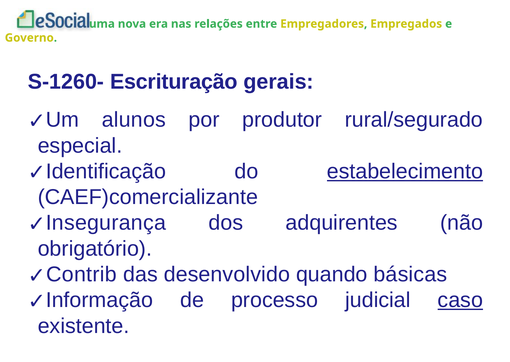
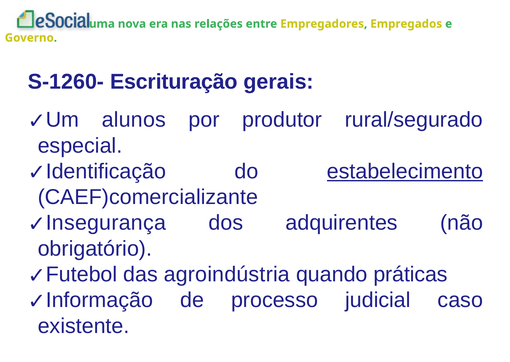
Contrib: Contrib -> Futebol (82, 274)
desenvolvido: desenvolvido -> agroindústria (227, 274)
básicas: básicas -> práticas (411, 274)
caso underline: present -> none (460, 300)
